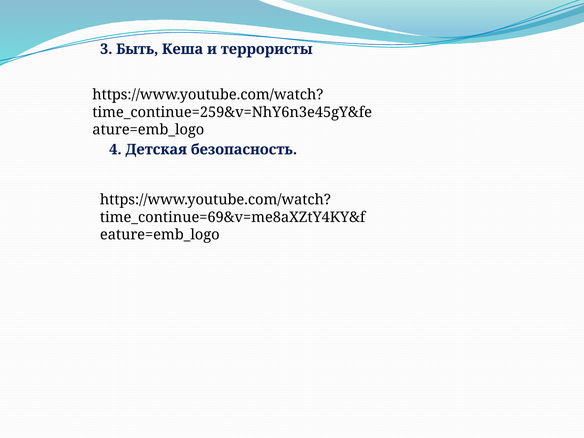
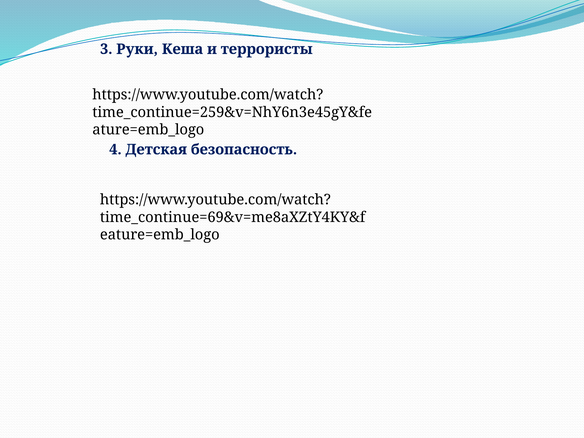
Быть: Быть -> Руки (137, 49)
